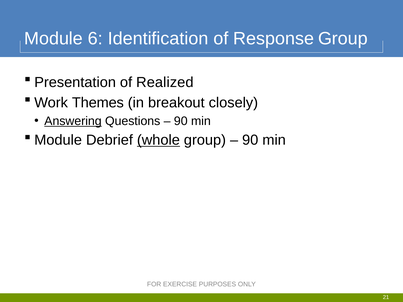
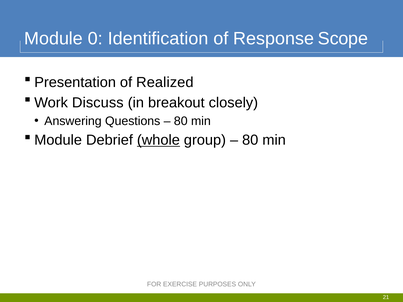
6: 6 -> 0 (95, 39)
Response Group: Group -> Scope (343, 39)
Themes: Themes -> Discuss (98, 103)
Answering underline: present -> none (73, 121)
90: 90 -> 80 (181, 121)
90: 90 -> 80 (250, 140)
